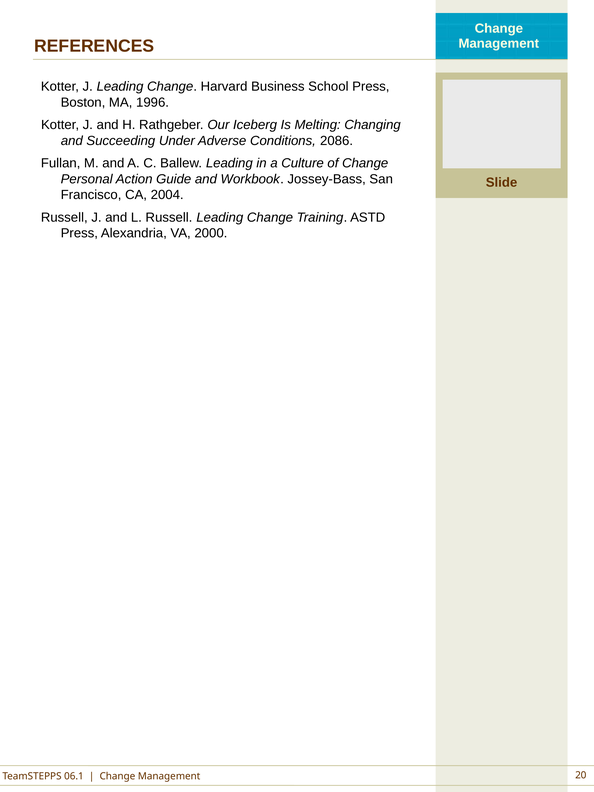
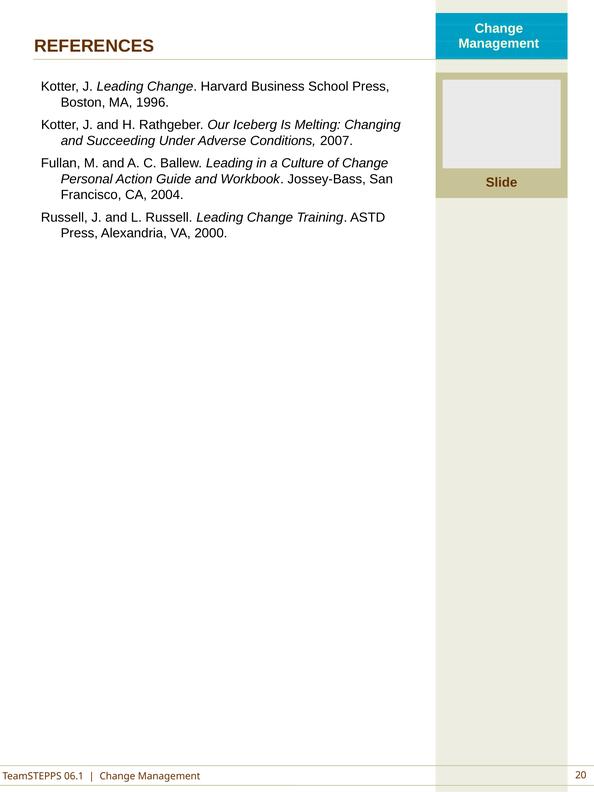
2086: 2086 -> 2007 (337, 141)
